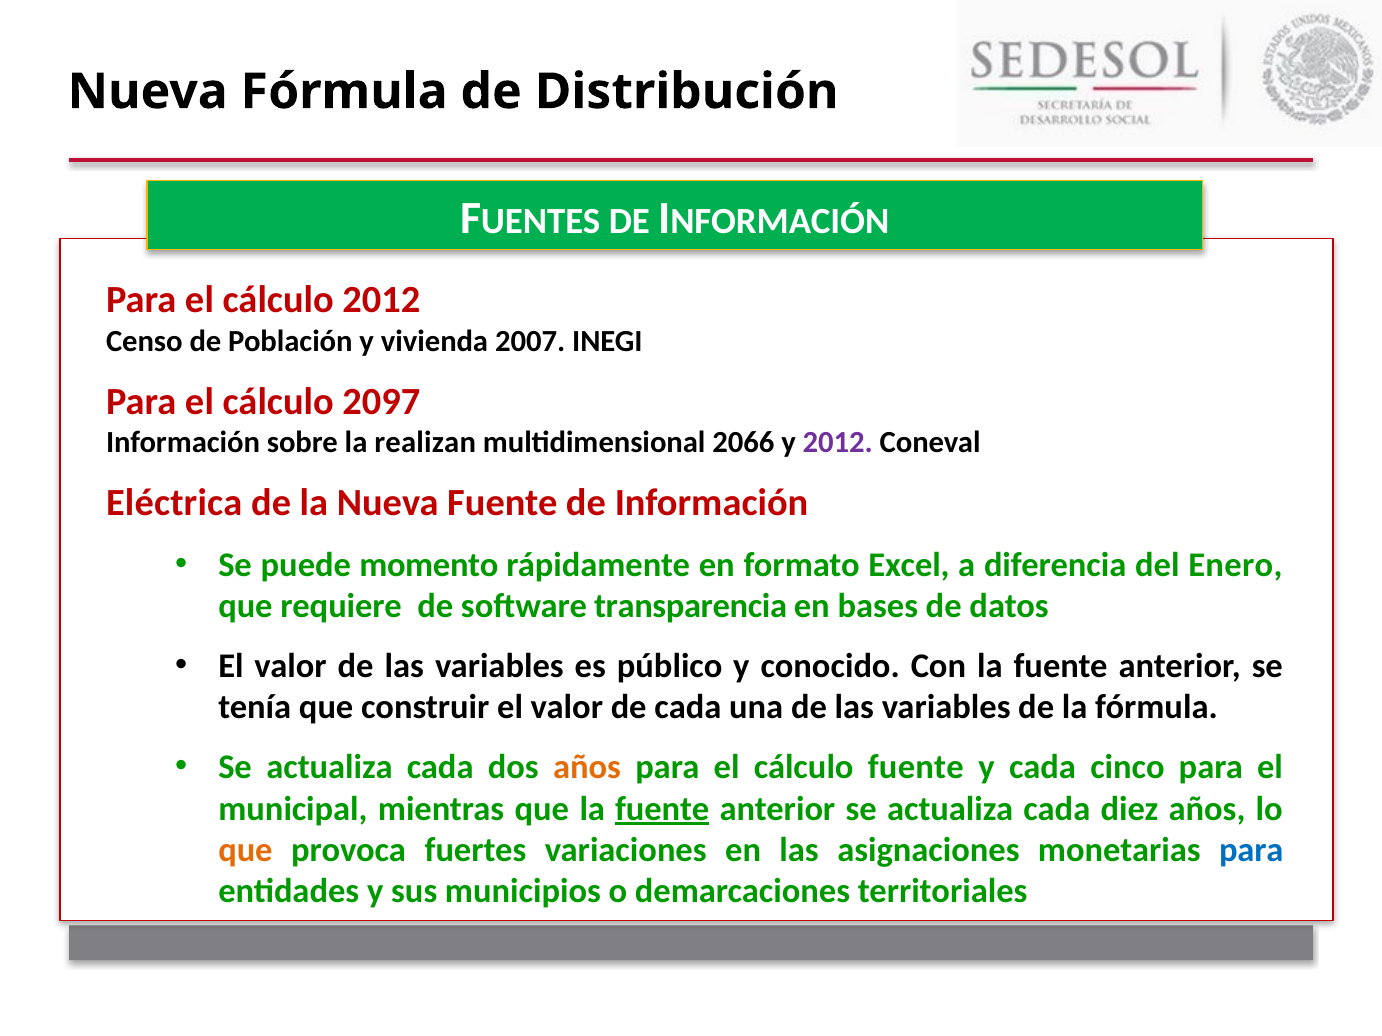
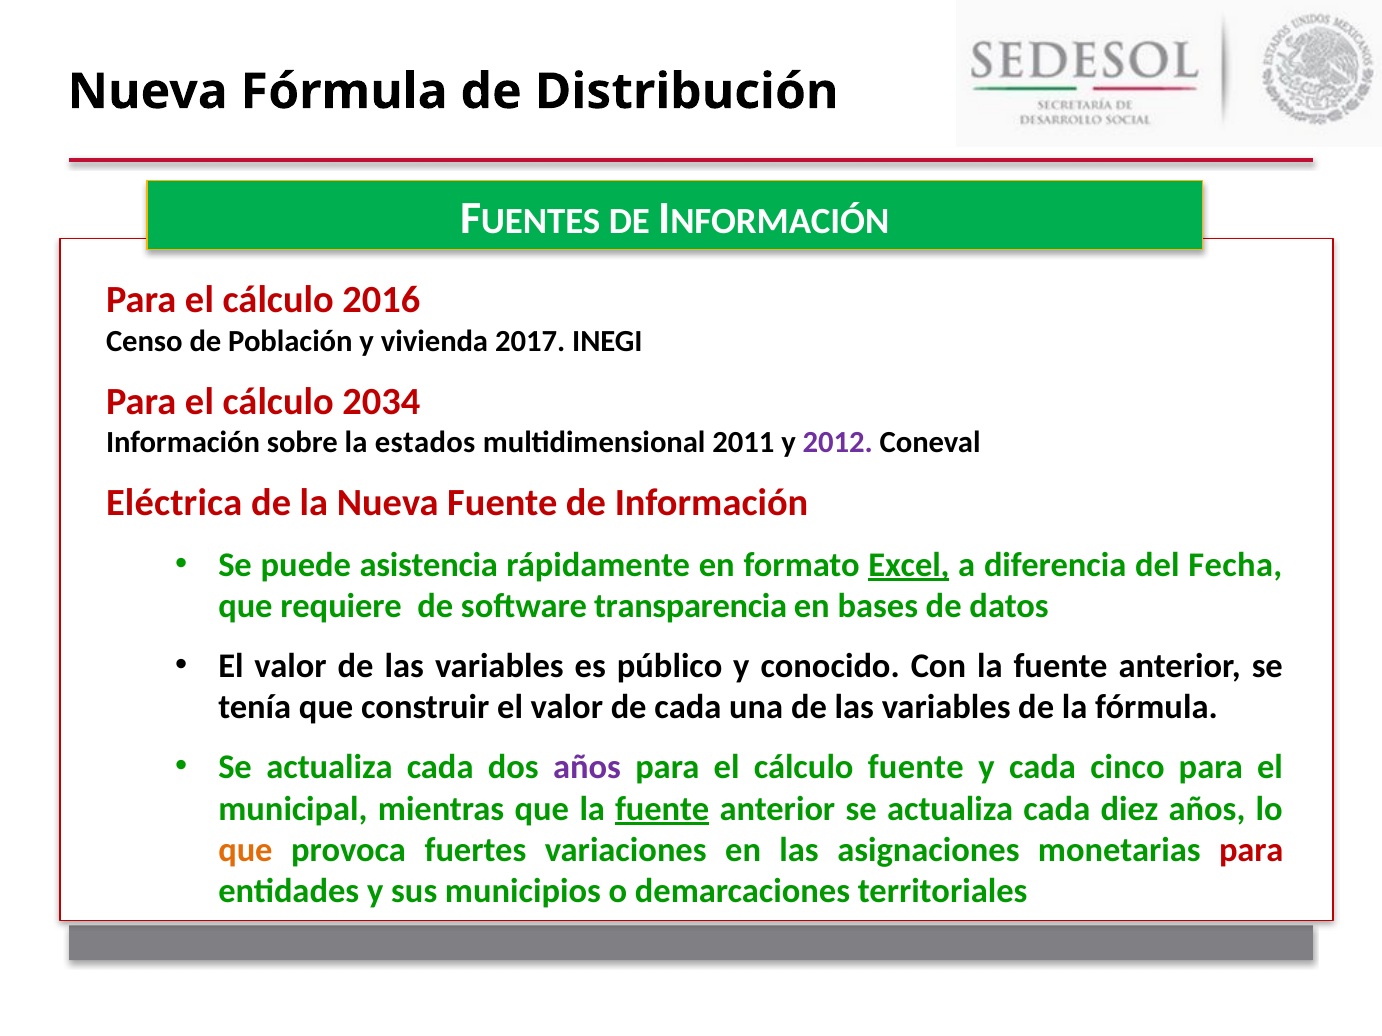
cálculo 2012: 2012 -> 2016 (381, 300)
2007: 2007 -> 2017 (530, 341)
2097: 2097 -> 2034 (381, 402)
realizan: realizan -> estados (425, 443)
2066: 2066 -> 2011 (743, 443)
momento: momento -> asistencia (429, 565)
Excel underline: none -> present (909, 565)
Enero: Enero -> Fecha (1235, 565)
años colour: orange -> purple (587, 768)
para colour: blue -> red (1251, 850)
